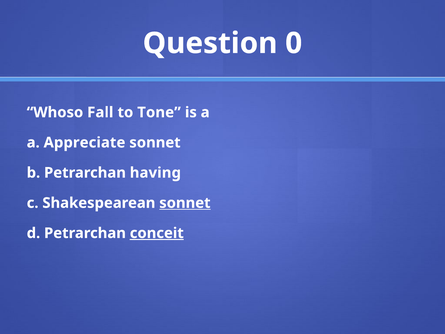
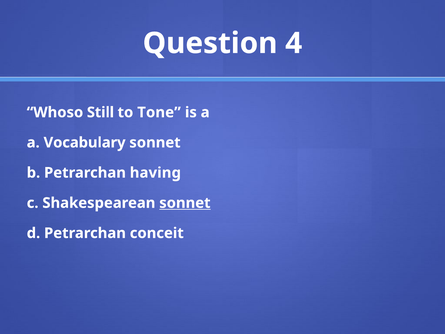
0: 0 -> 4 (294, 43)
Fall: Fall -> Still (100, 112)
Appreciate: Appreciate -> Vocabulary (85, 142)
conceit underline: present -> none (157, 233)
